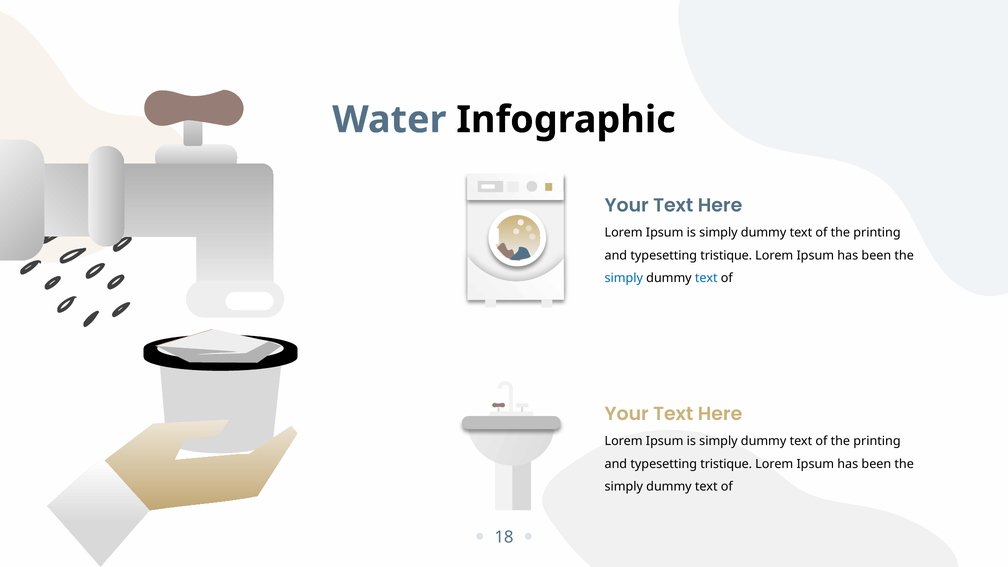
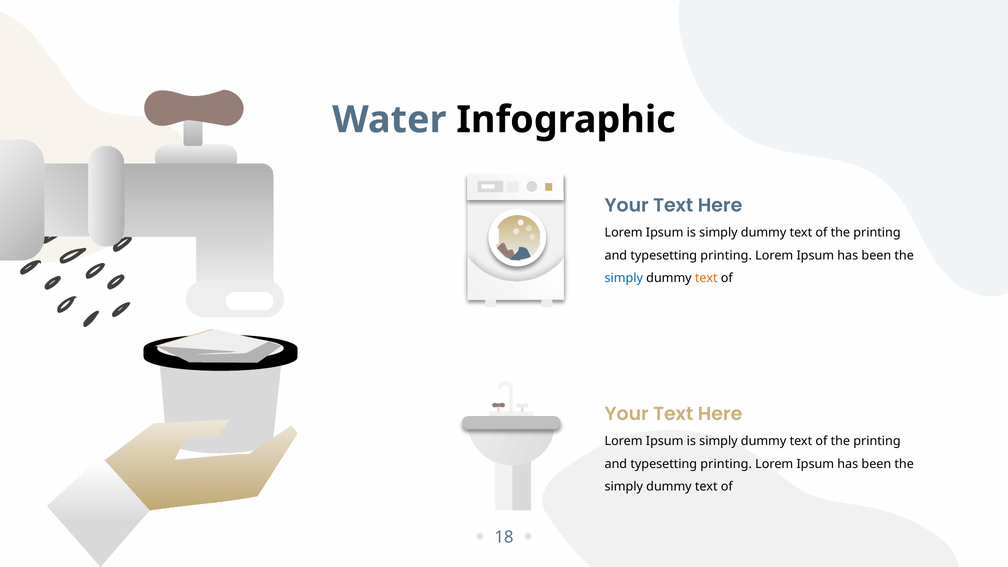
tristique: tristique -> printing (726, 255)
text colour: blue -> orange (706, 278)
tristique: tristique -> printing (726, 464)
